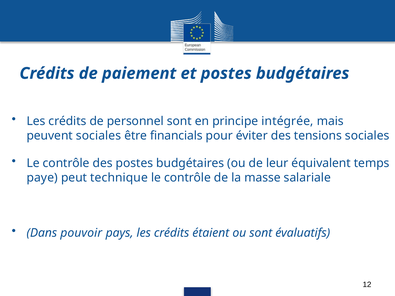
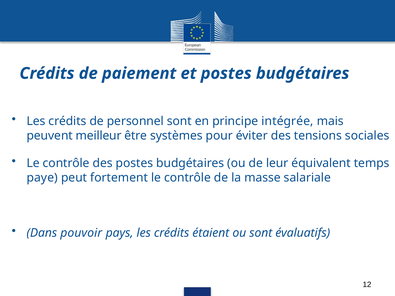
peuvent sociales: sociales -> meilleur (99, 136)
financials: financials -> systèmes (176, 136)
technique: technique -> fortement (119, 178)
